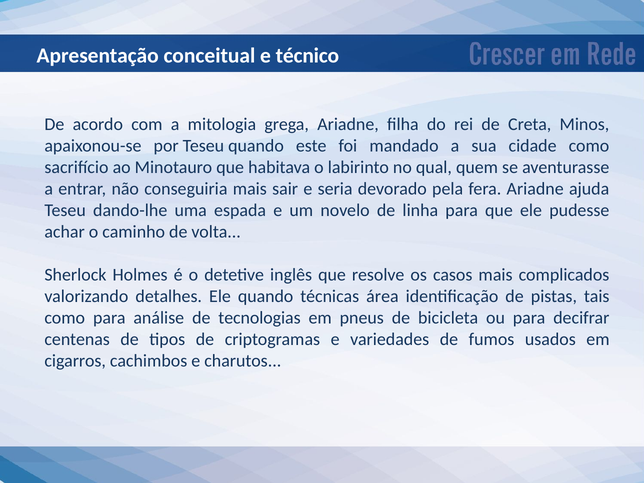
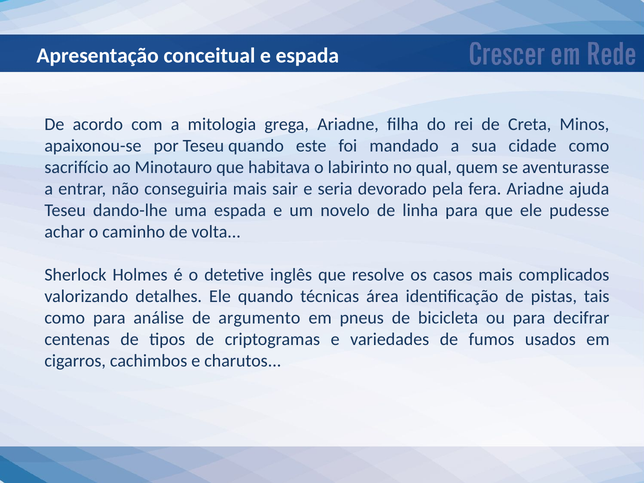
e técnico: técnico -> espada (307, 55)
tecnologias: tecnologias -> argumento (259, 318)
